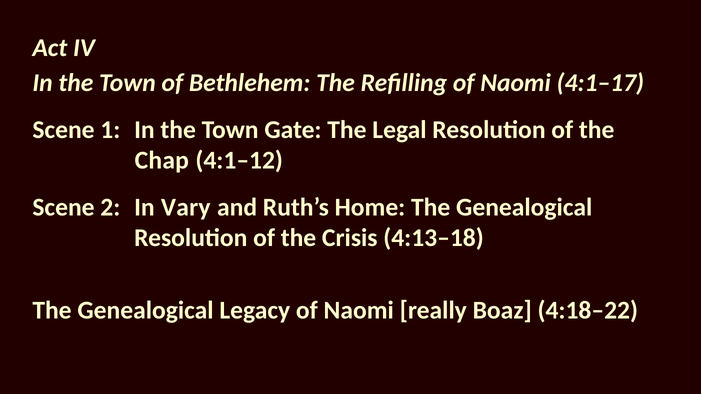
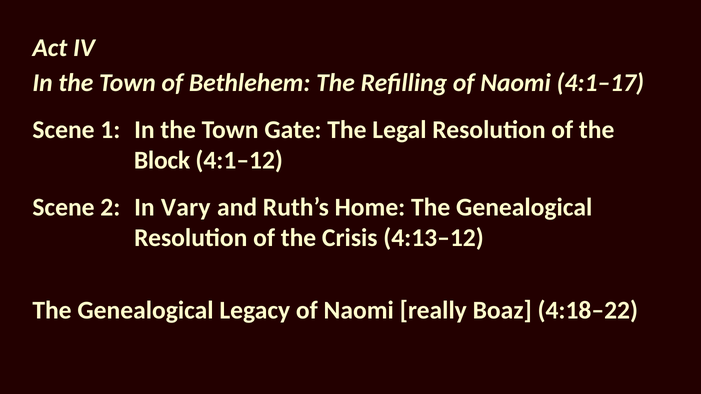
Chap: Chap -> Block (162, 161)
4:13–18: 4:13–18 -> 4:13–12 (434, 238)
